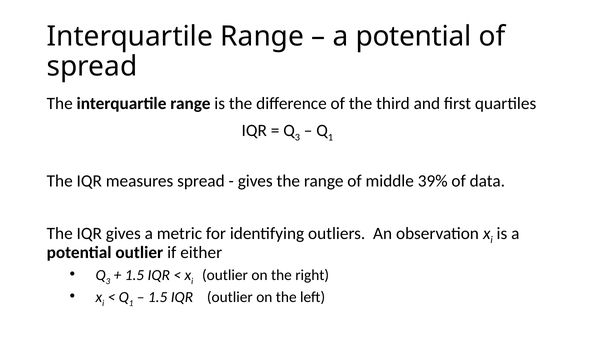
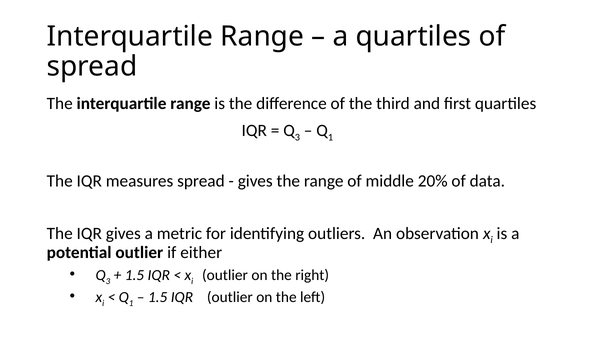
potential: potential -> quartiles (414, 36)
39%: 39% -> 20% (433, 181)
